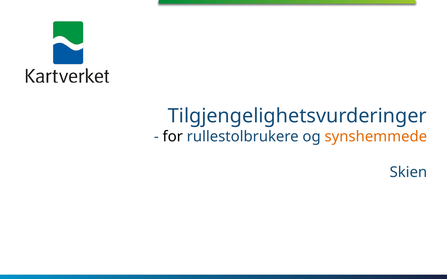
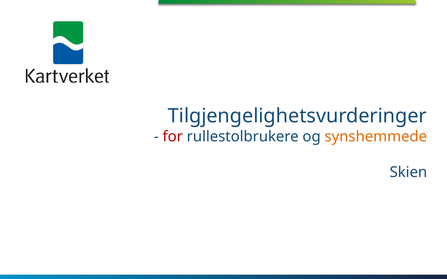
for colour: black -> red (173, 137)
